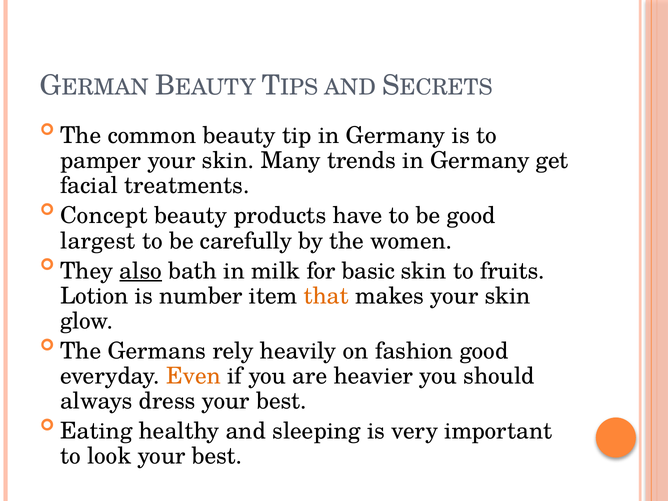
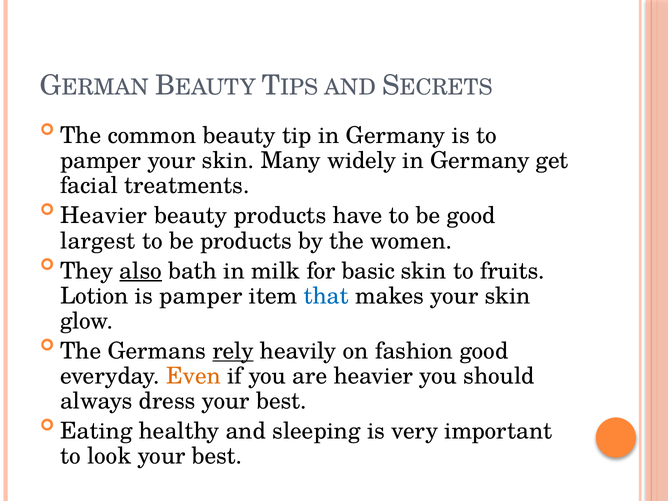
trends: trends -> widely (362, 161)
Concept: Concept -> Heavier (104, 216)
be carefully: carefully -> products (246, 241)
is number: number -> pamper (201, 296)
that colour: orange -> blue (326, 296)
rely underline: none -> present (233, 351)
